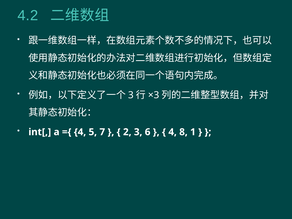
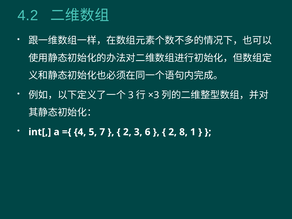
4: 4 -> 2 (173, 132)
